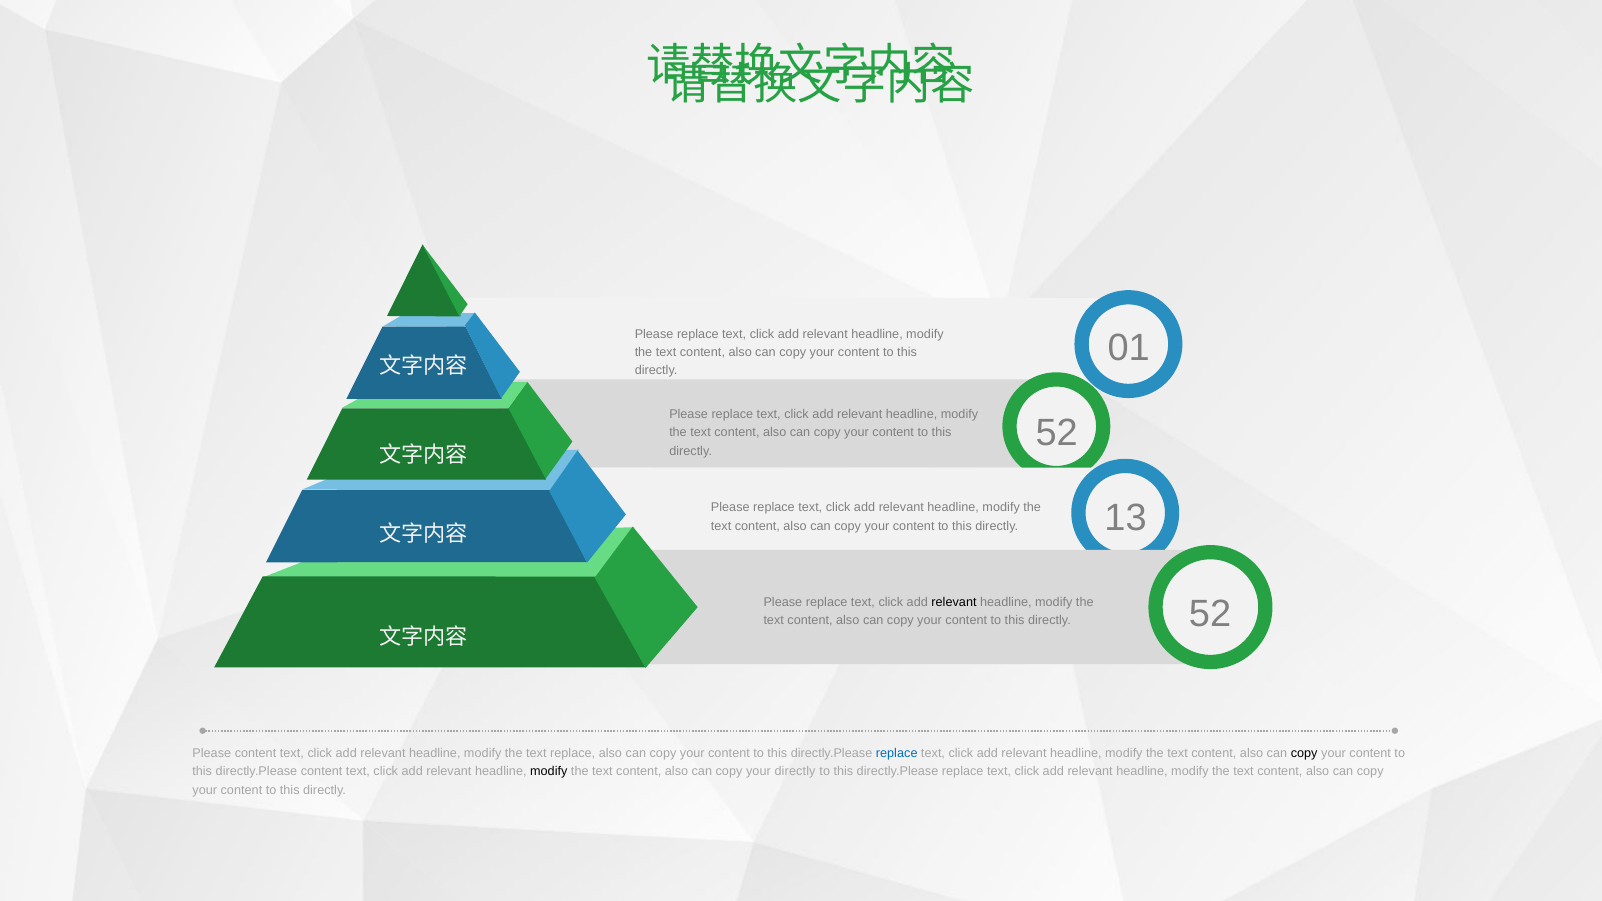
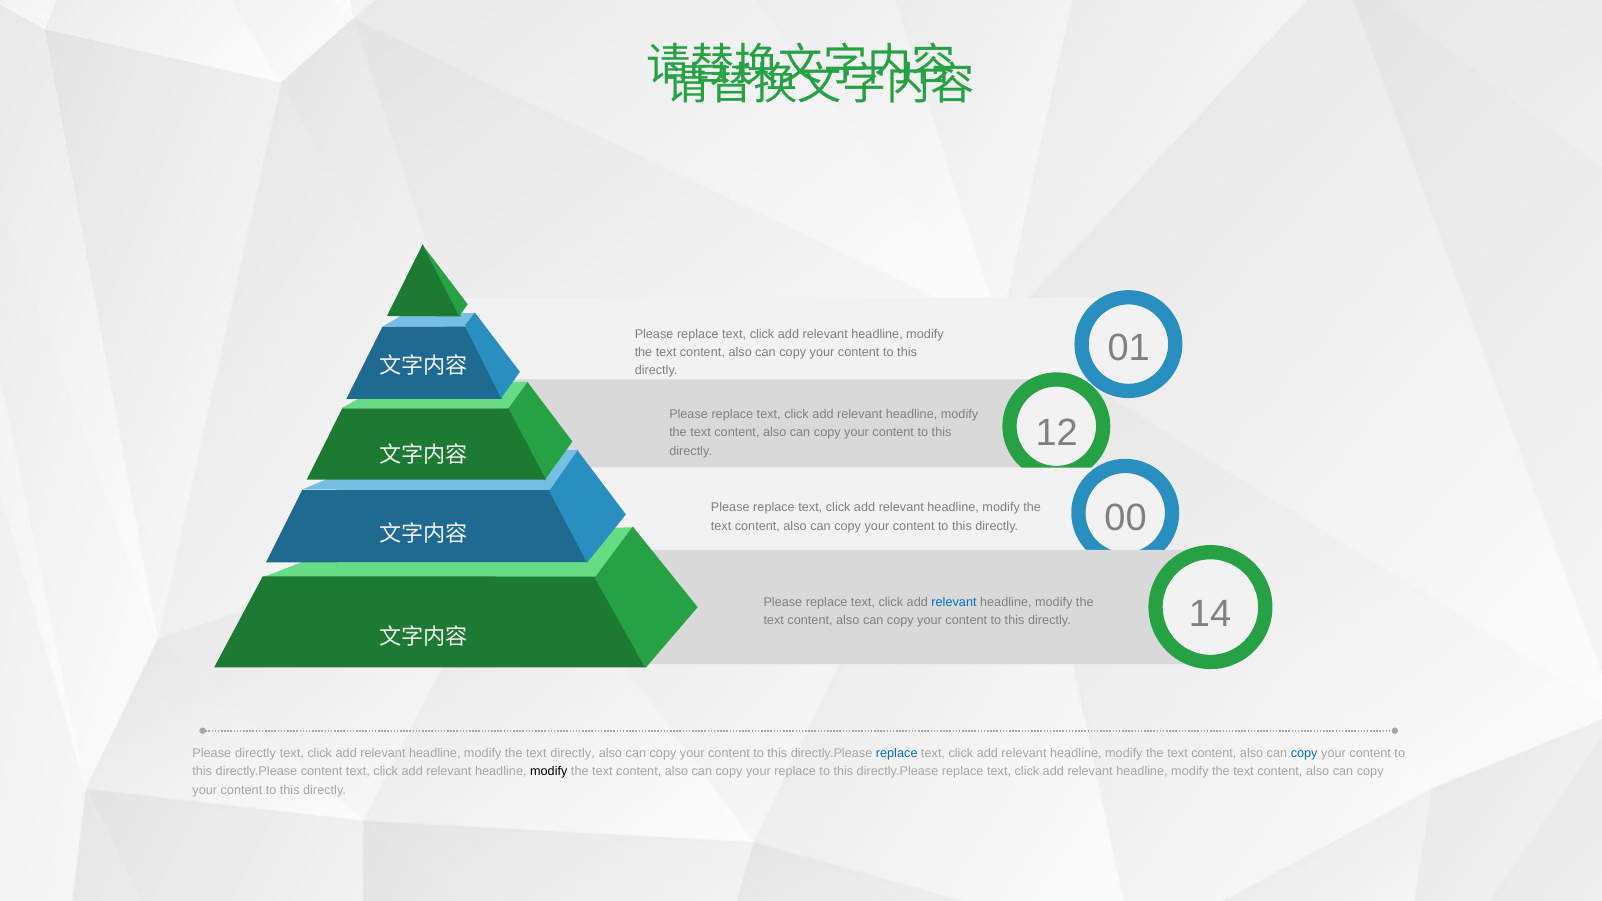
52: 52 -> 12 (1057, 433)
13: 13 -> 00 (1126, 518)
relevant colour: black -> blue (954, 602)
52: 52 -> 14 (1210, 614)
Please content: content -> directly (255, 754)
text replace: replace -> directly (573, 754)
copy colour: black -> blue (1304, 754)
your directly: directly -> replace (795, 772)
